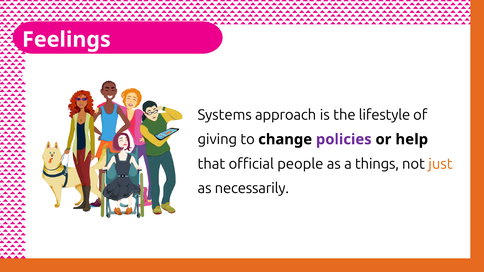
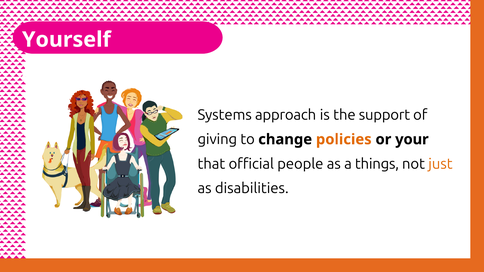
Feelings: Feelings -> Yourself (66, 40)
lifestyle: lifestyle -> support (384, 115)
policies colour: purple -> orange (344, 140)
help: help -> your (412, 140)
necessarily: necessarily -> disabilities (252, 189)
